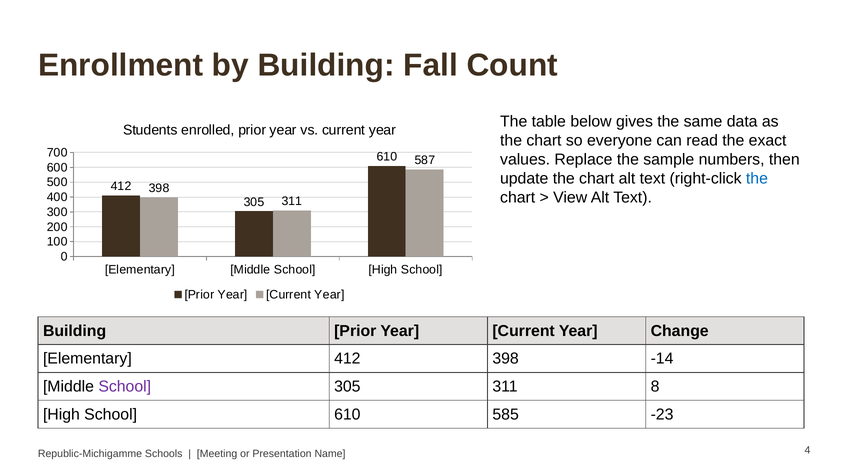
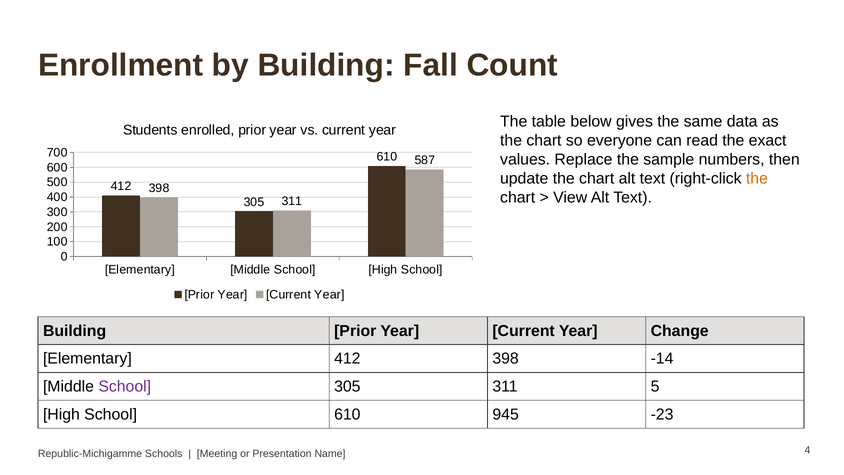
the colour: blue -> orange (757, 178)
8: 8 -> 5 (655, 386)
585: 585 -> 945 (506, 414)
